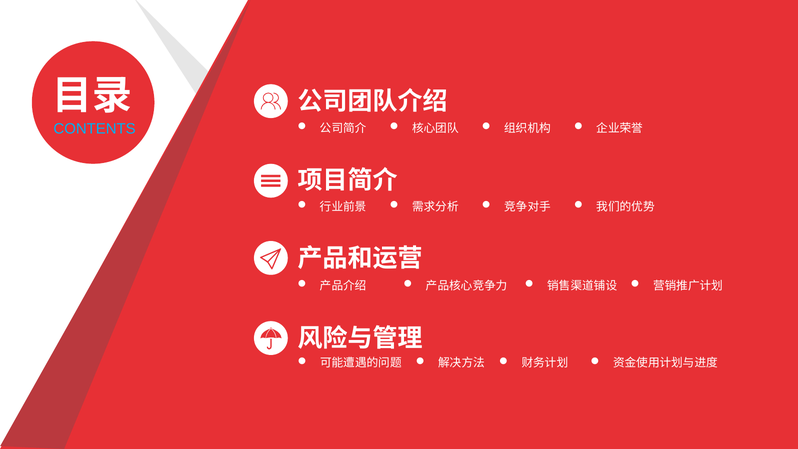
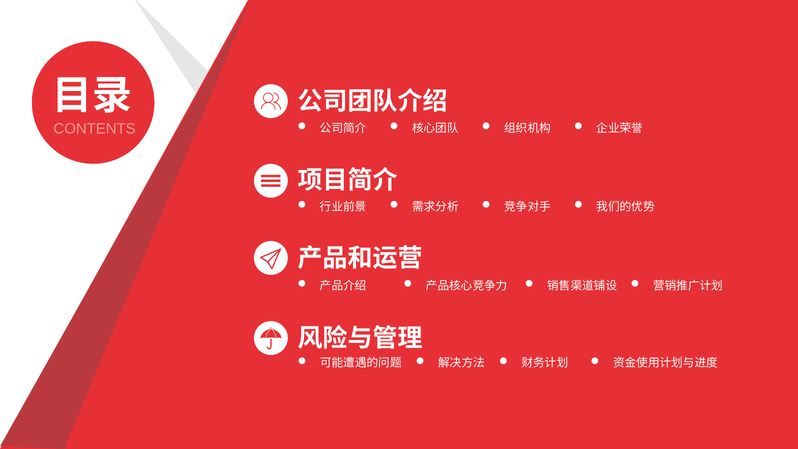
CONTENTS colour: light blue -> pink (95, 129)
